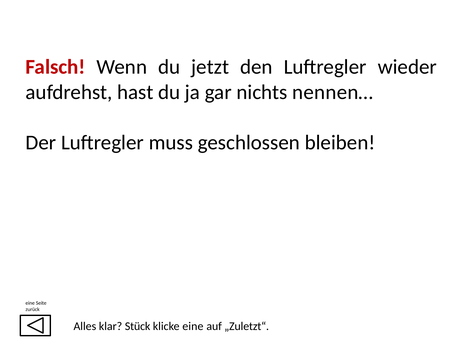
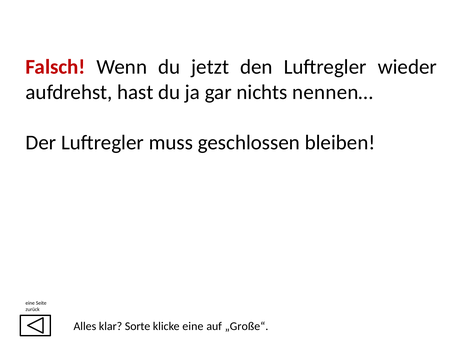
Stück: Stück -> Sorte (138, 327)
„Zuletzt“: „Zuletzt“ -> „Große“ (247, 327)
